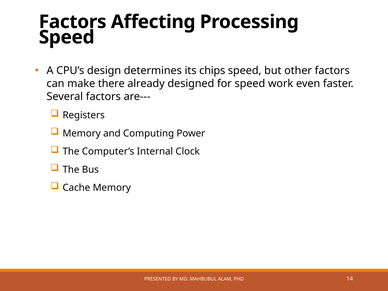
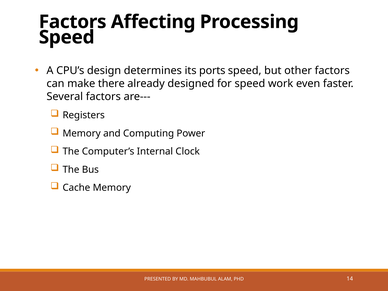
chips: chips -> ports (212, 71)
